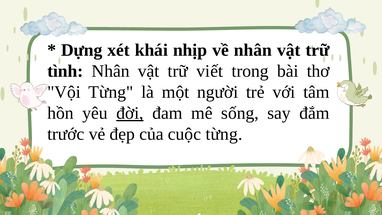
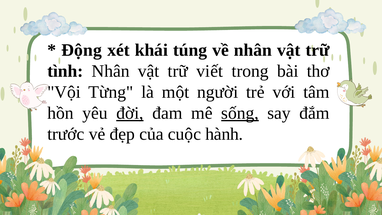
Dựng: Dựng -> Động (82, 50)
nhịp: nhịp -> túng (190, 50)
sống underline: none -> present (240, 113)
cuộc từng: từng -> hành (224, 134)
